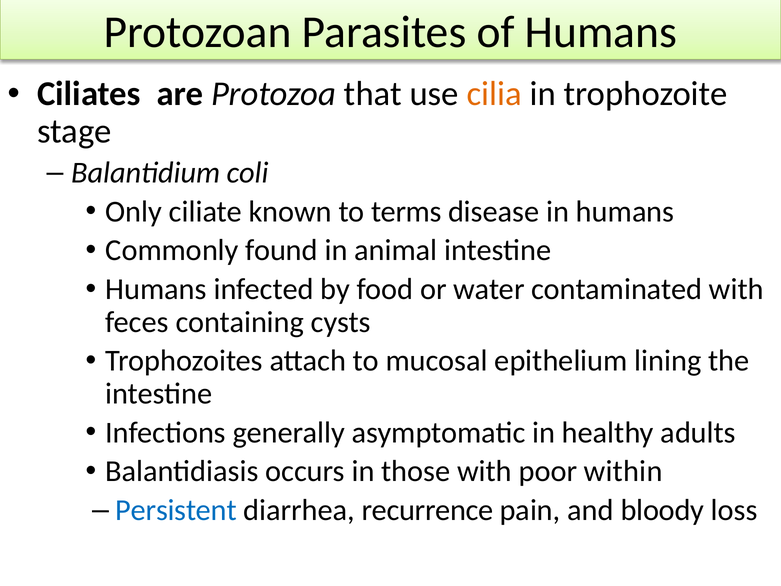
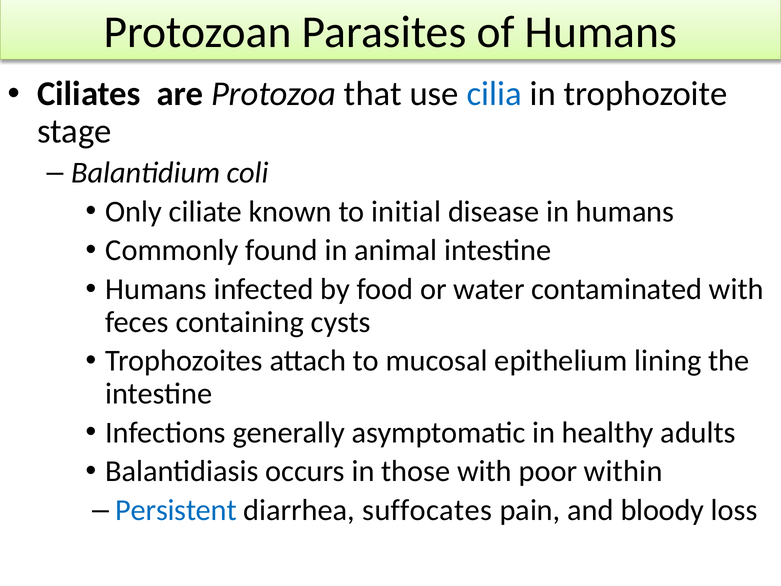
cilia colour: orange -> blue (494, 94)
terms: terms -> initial (406, 211)
recurrence: recurrence -> suffocates (427, 510)
